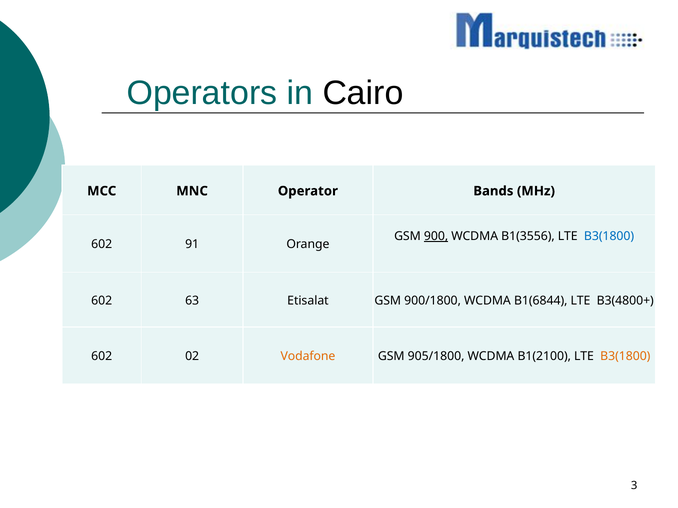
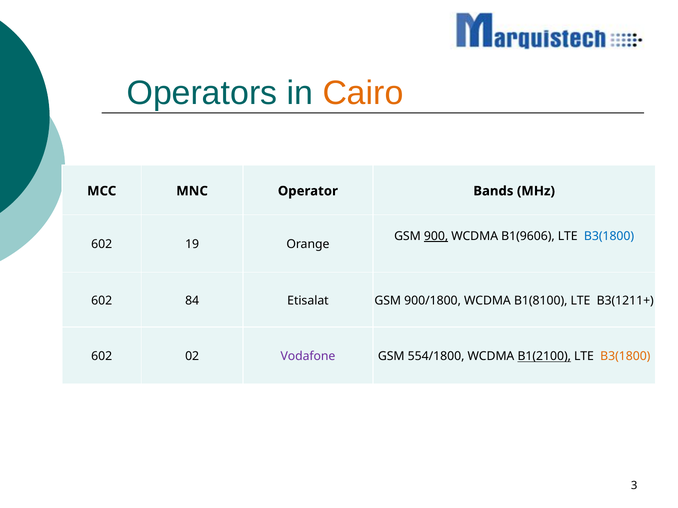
Cairo colour: black -> orange (363, 93)
B1(3556: B1(3556 -> B1(9606 (528, 236)
91: 91 -> 19 (192, 245)
63: 63 -> 84 (192, 301)
B1(6844: B1(6844 -> B1(8100 (541, 301)
B3(4800+: B3(4800+ -> B3(1211+ (625, 301)
Vodafone colour: orange -> purple (308, 357)
905/1800: 905/1800 -> 554/1800 (436, 357)
B1(2100 underline: none -> present (544, 357)
